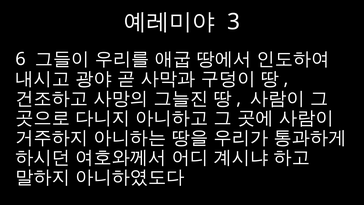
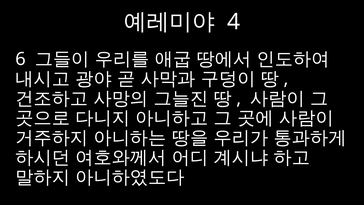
3: 3 -> 4 (234, 22)
